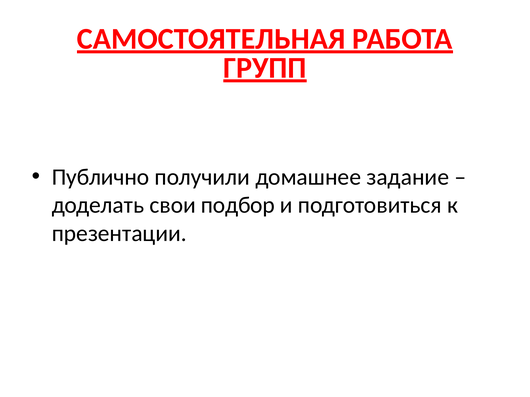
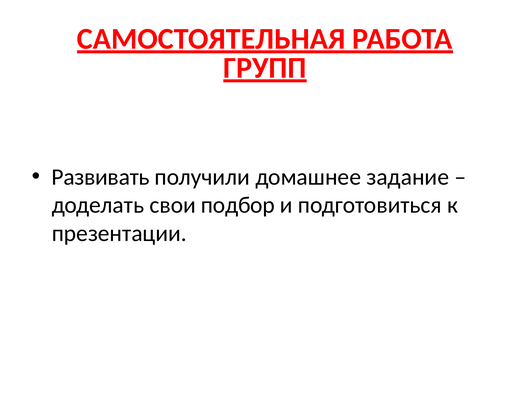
Публично: Публично -> Развивать (101, 177)
